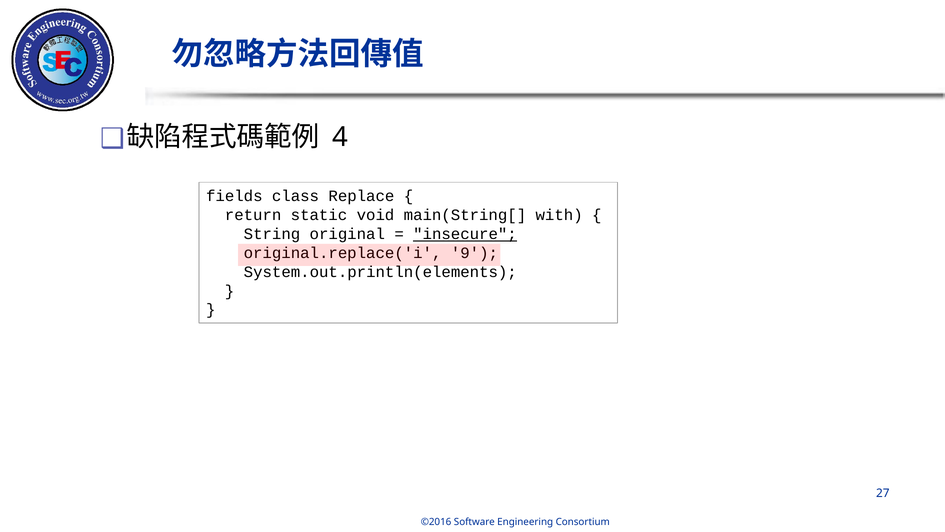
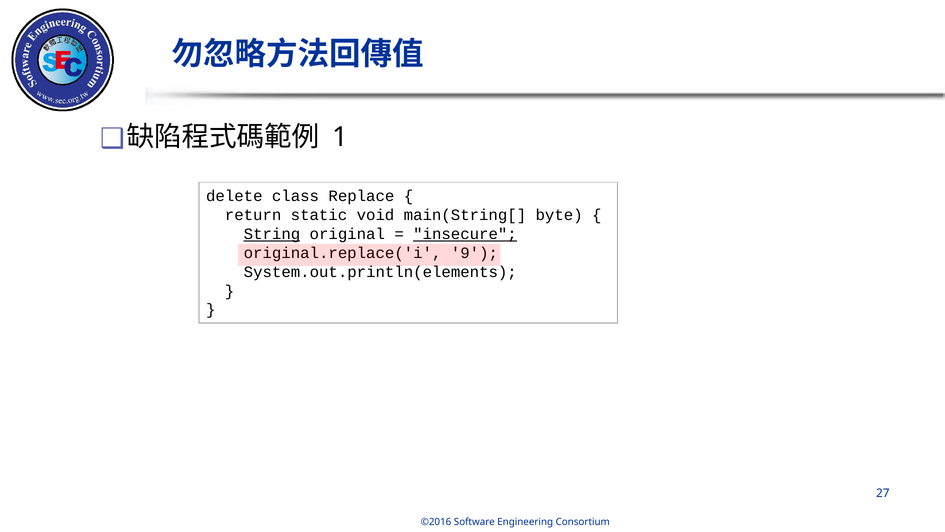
4: 4 -> 1 (340, 137)
fields: fields -> delete (234, 196)
with: with -> byte (559, 215)
String underline: none -> present (272, 234)
